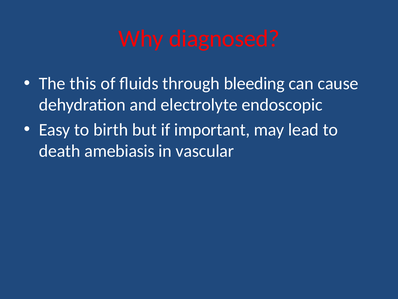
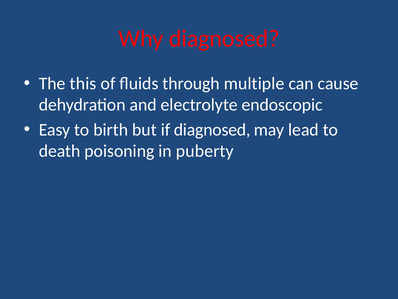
bleeding: bleeding -> multiple (254, 83)
if important: important -> diagnosed (212, 129)
amebiasis: amebiasis -> poisoning (119, 151)
vascular: vascular -> puberty (205, 151)
